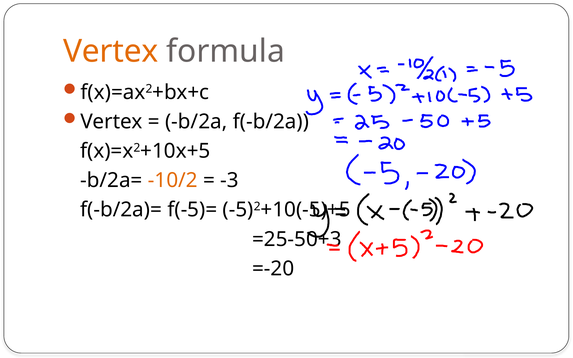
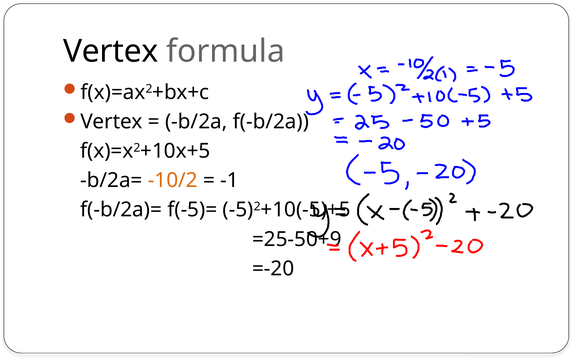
Vertex colour: orange -> black (111, 51)
-3: -3 -> -1 (230, 181)
=25-50+3: =25-50+3 -> =25-50+9 (297, 239)
